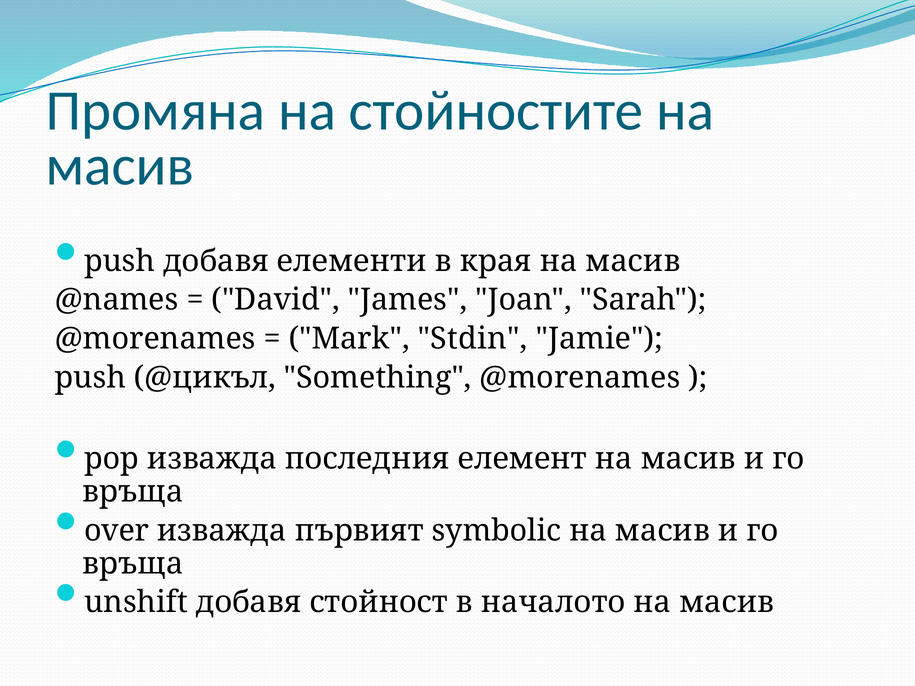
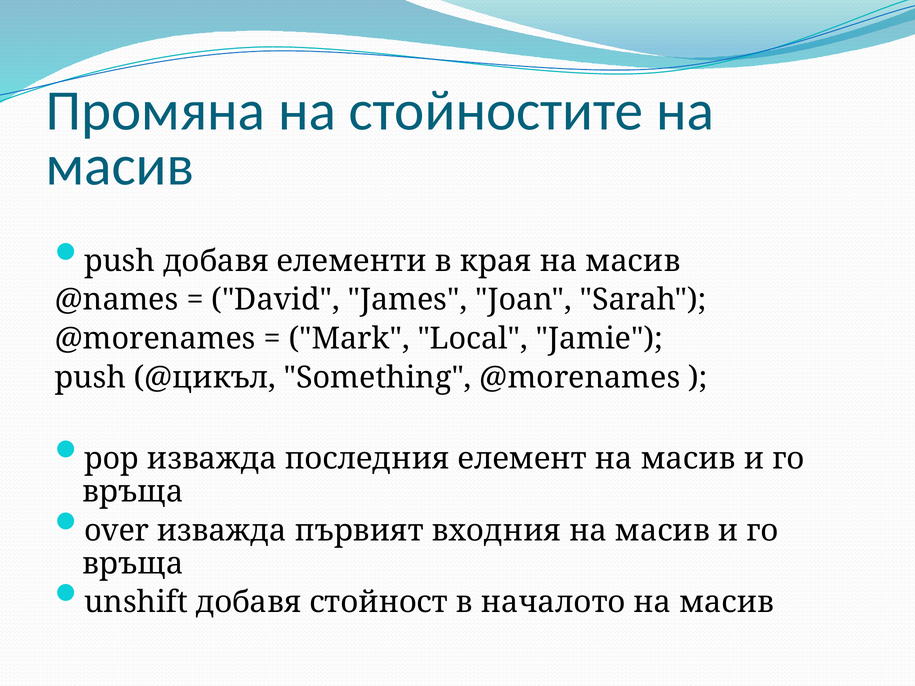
Stdin: Stdin -> Local (473, 339)
symbolic: symbolic -> входния (497, 531)
